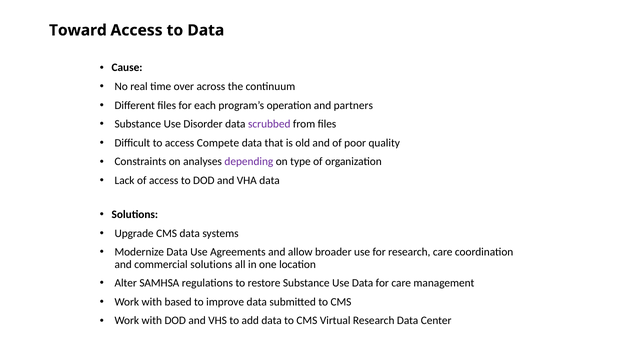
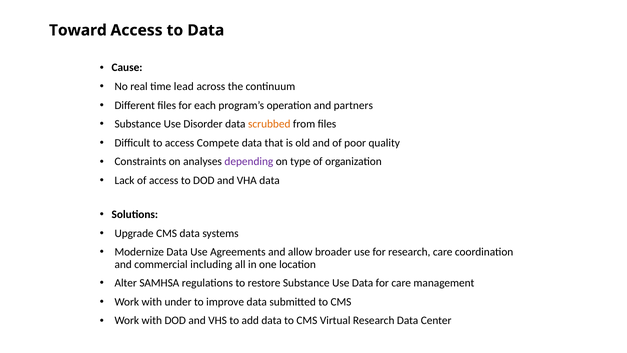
over: over -> lead (184, 86)
scrubbed colour: purple -> orange (269, 124)
commercial solutions: solutions -> including (211, 264)
based: based -> under (178, 302)
